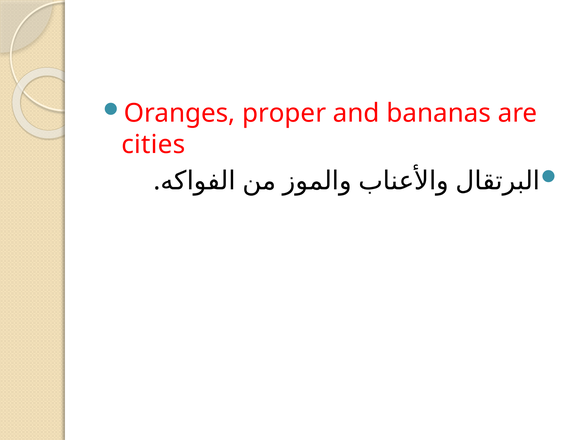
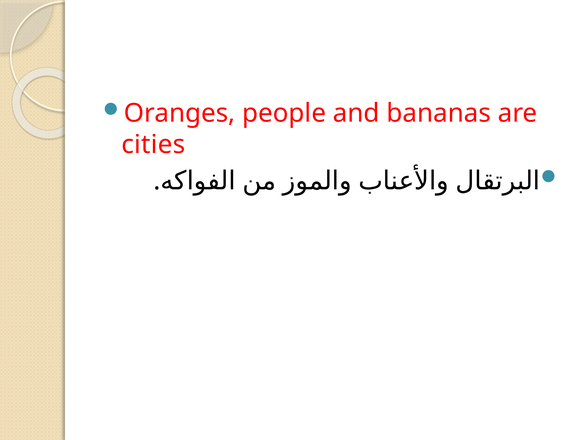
proper: proper -> people (284, 113)
